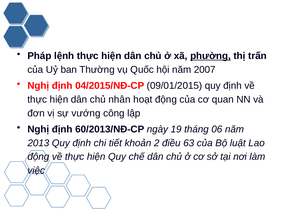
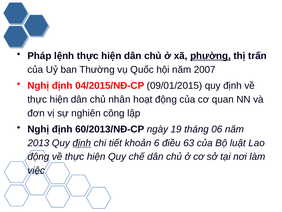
vướng: vướng -> nghiên (86, 113)
định underline: none -> present (82, 143)
2: 2 -> 6 (157, 143)
